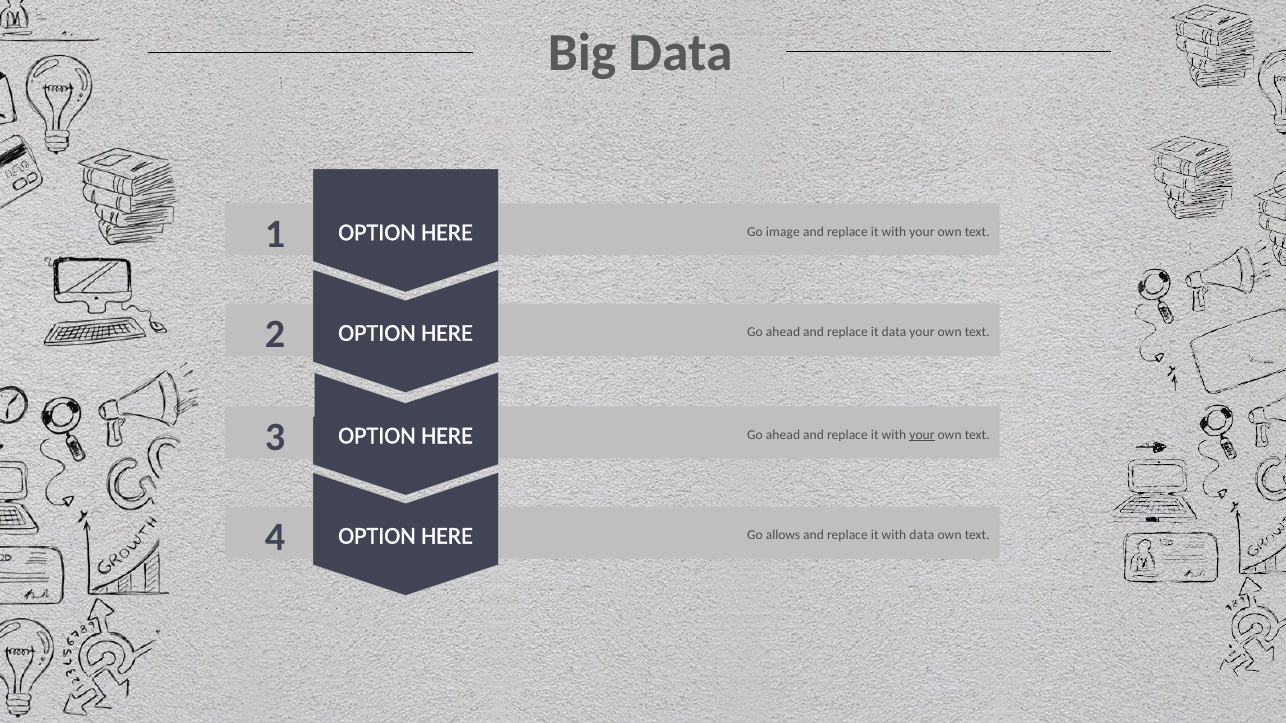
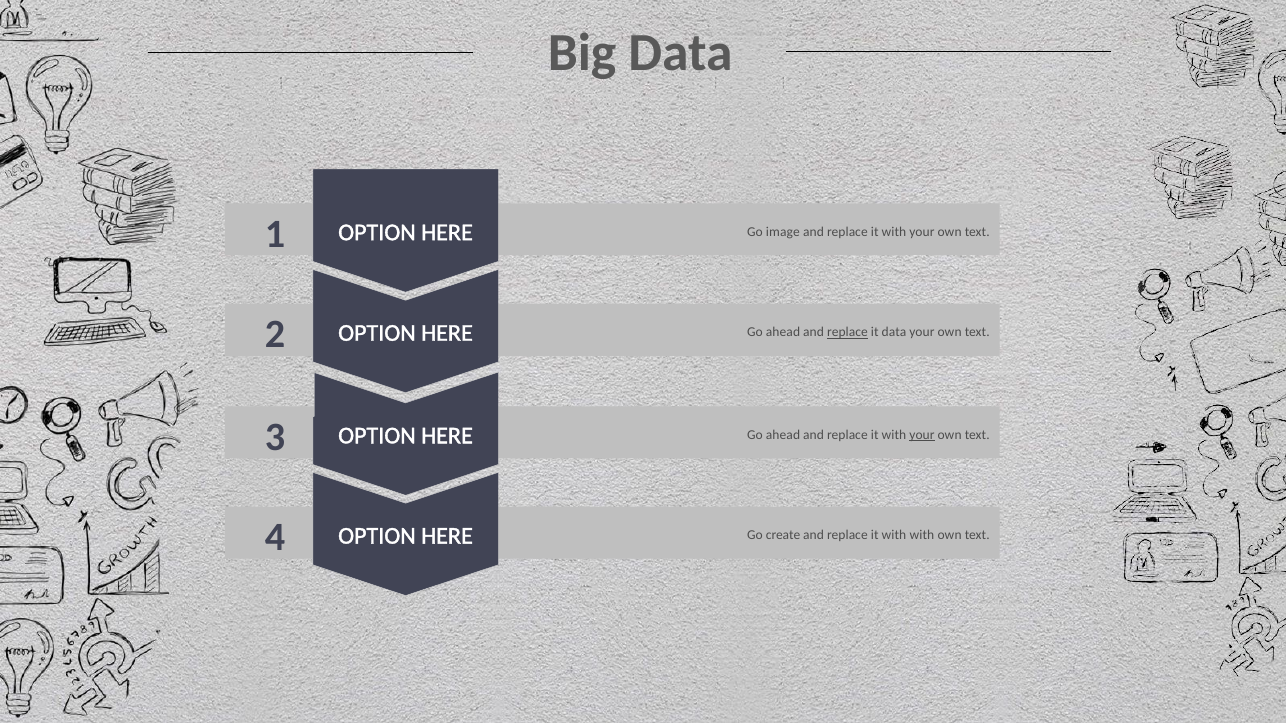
replace underline: none -> present (847, 333)
allows: allows -> create (783, 536)
with data: data -> with (922, 536)
